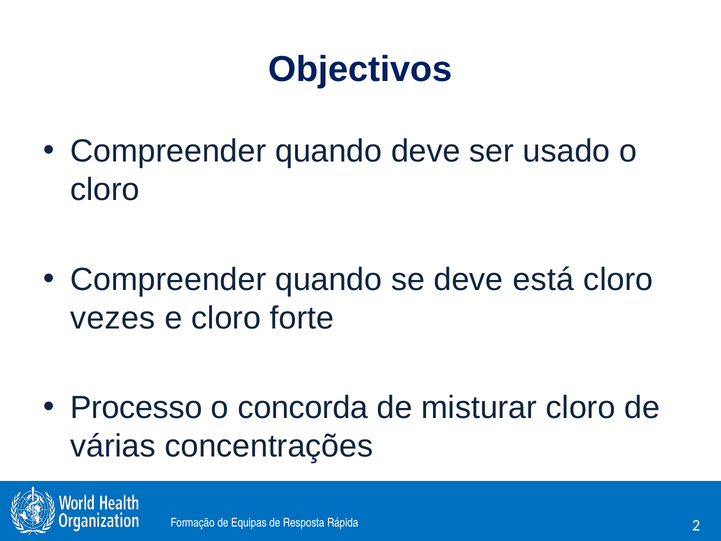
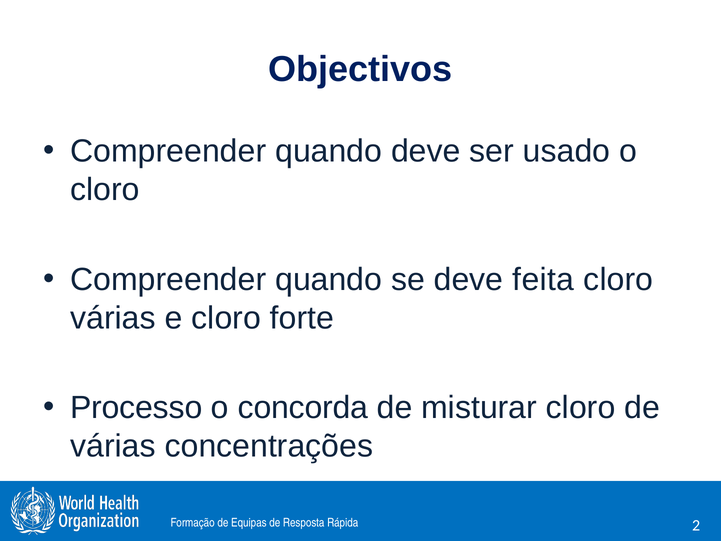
está: está -> feita (543, 279)
vezes: vezes -> várias (113, 318)
